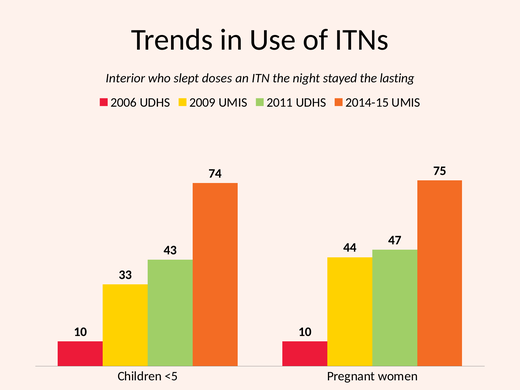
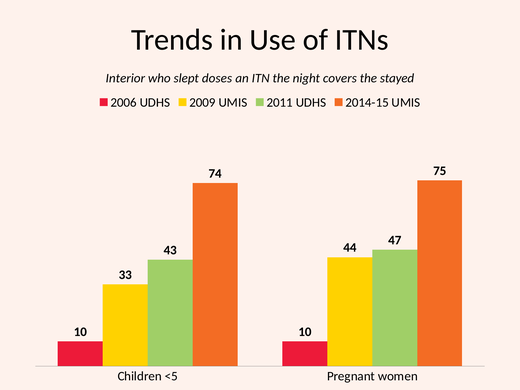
stayed: stayed -> covers (340, 78)
lasting: lasting -> stayed (397, 78)
